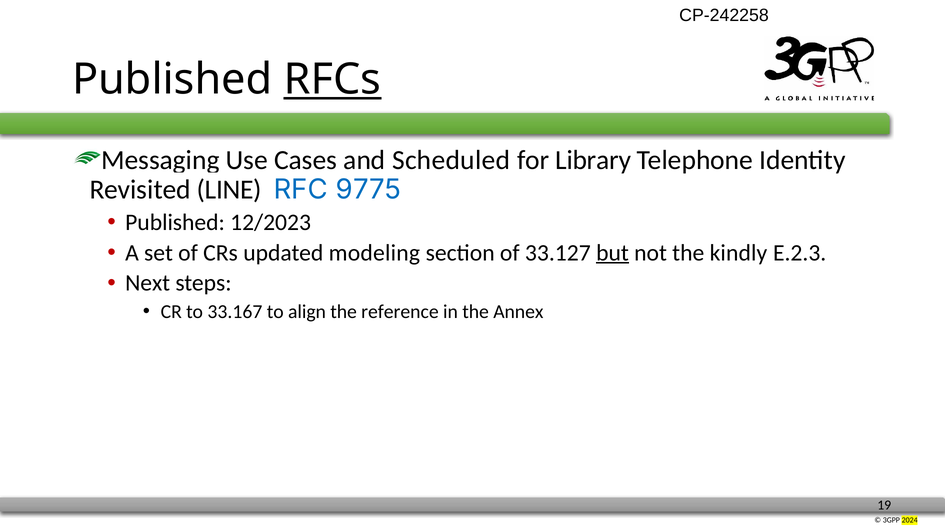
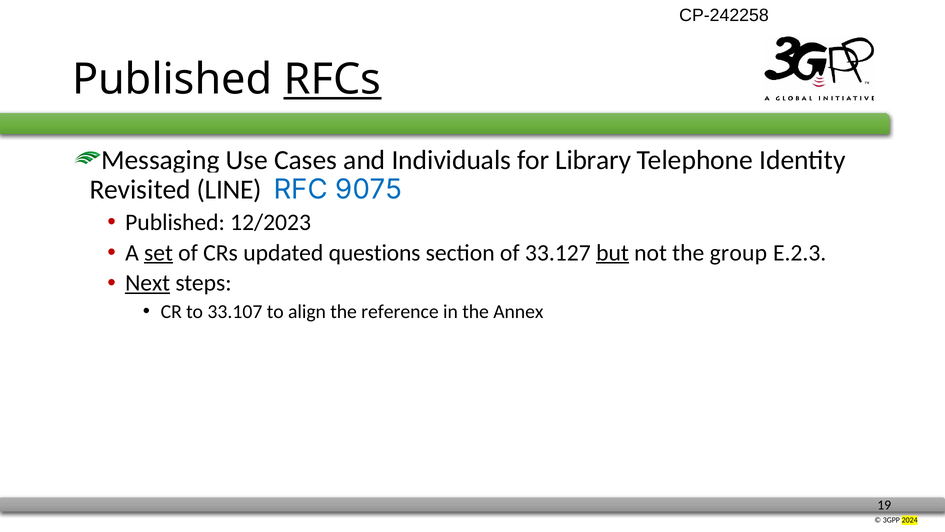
Scheduled: Scheduled -> Individuals (451, 160)
9775: 9775 -> 9075 (369, 190)
set underline: none -> present (159, 253)
modeling: modeling -> questions (375, 253)
kindly: kindly -> group (738, 253)
Next underline: none -> present (148, 283)
33.167: 33.167 -> 33.107 (235, 311)
